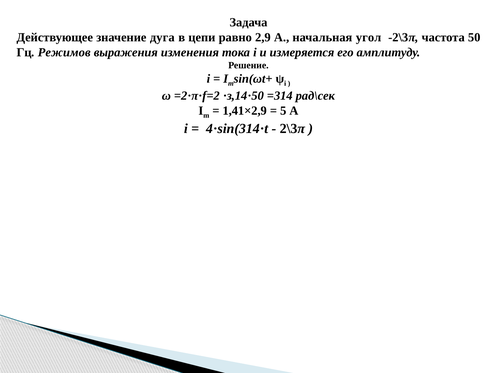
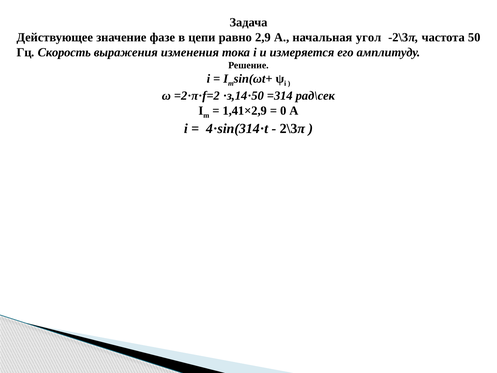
дуга: дуга -> фазе (162, 37)
Режимов: Режимов -> Скорость (64, 52)
5: 5 -> 0 (283, 111)
